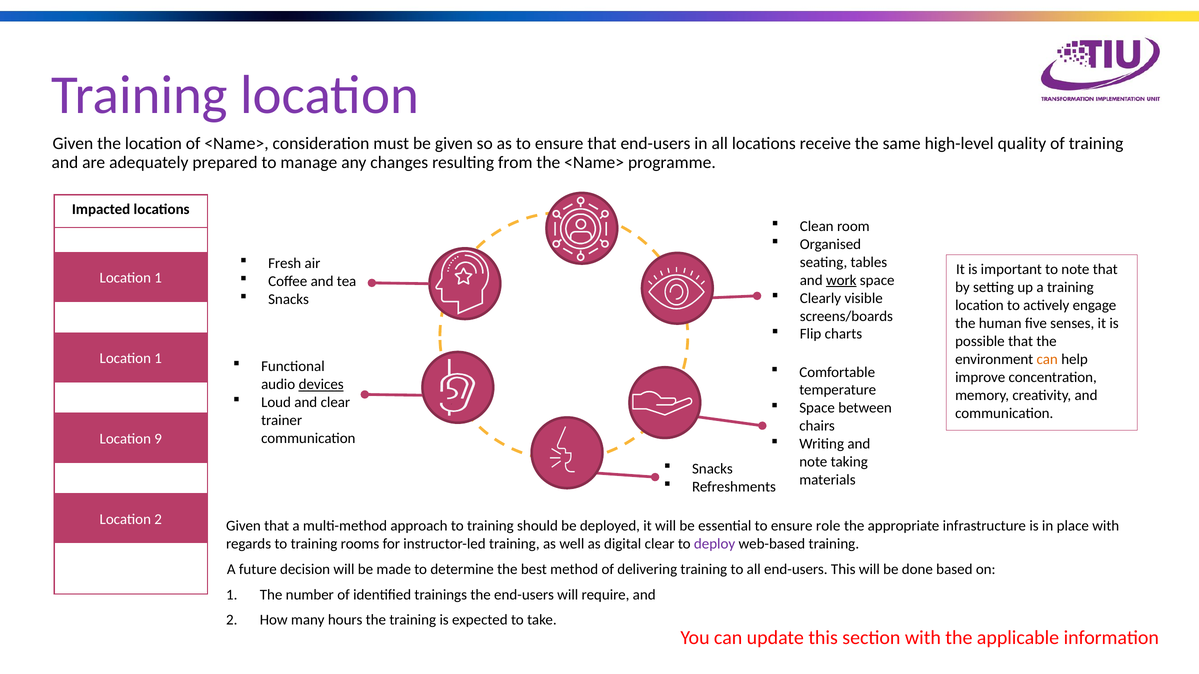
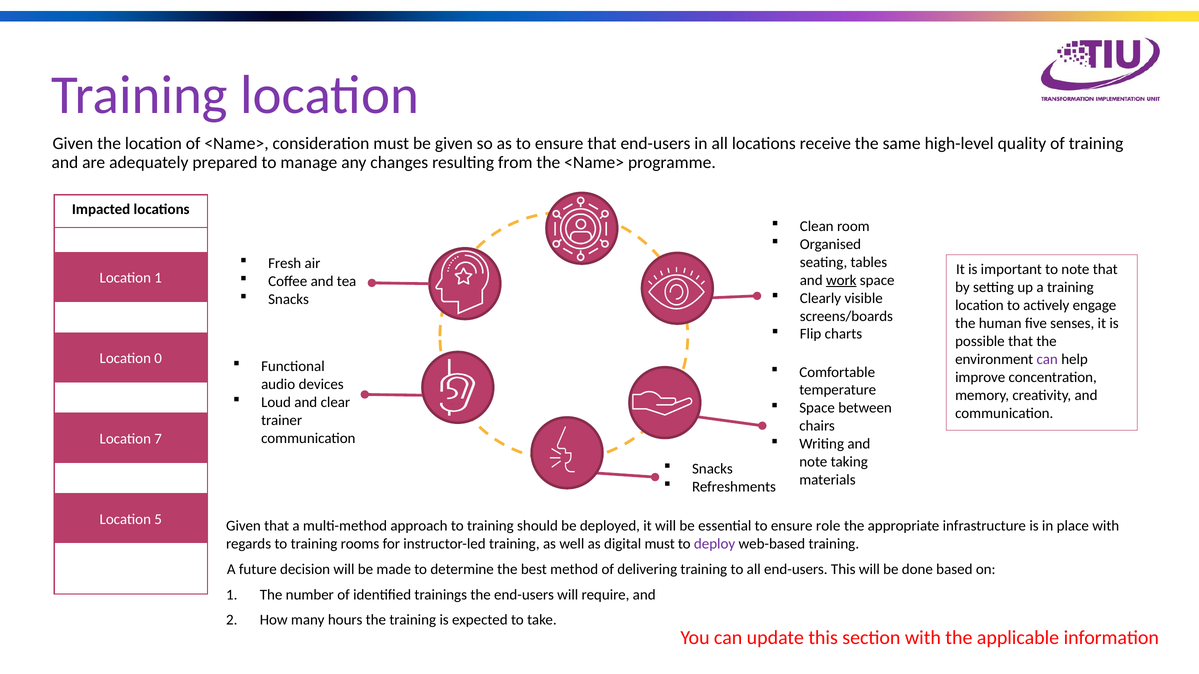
1: 1 -> 0 (158, 359)
can colour: orange -> purple (1047, 359)
devices underline: present -> none (321, 385)
9: 9 -> 7 (158, 439)
Location 2: 2 -> 5 (158, 520)
digital clear: clear -> must (660, 544)
